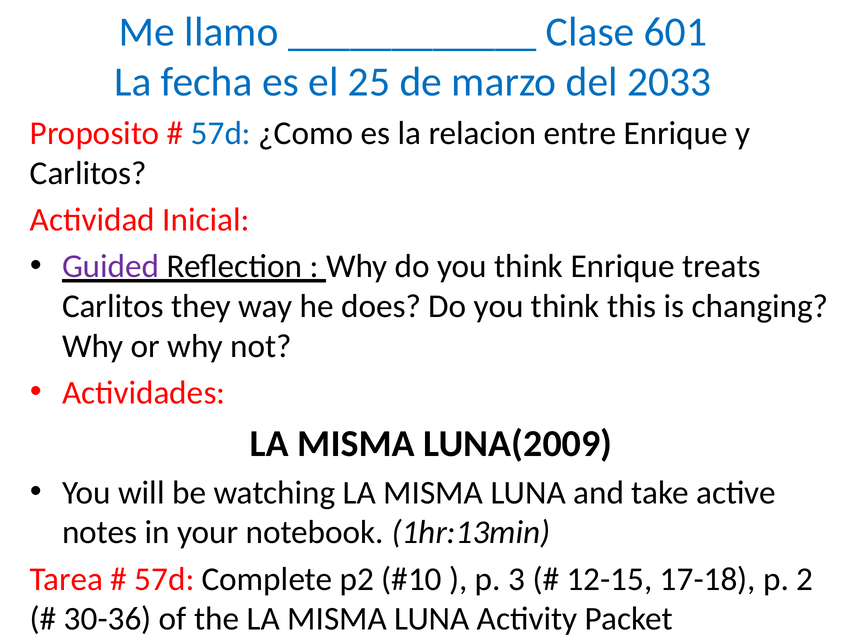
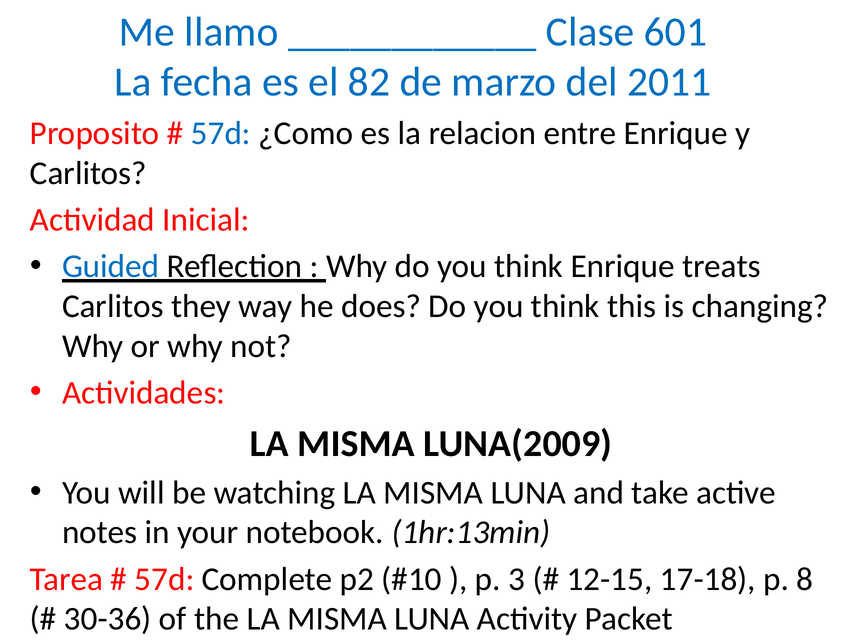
25: 25 -> 82 (369, 82)
2033: 2033 -> 2011 (669, 82)
Guided colour: purple -> blue (111, 267)
2: 2 -> 8 (805, 579)
